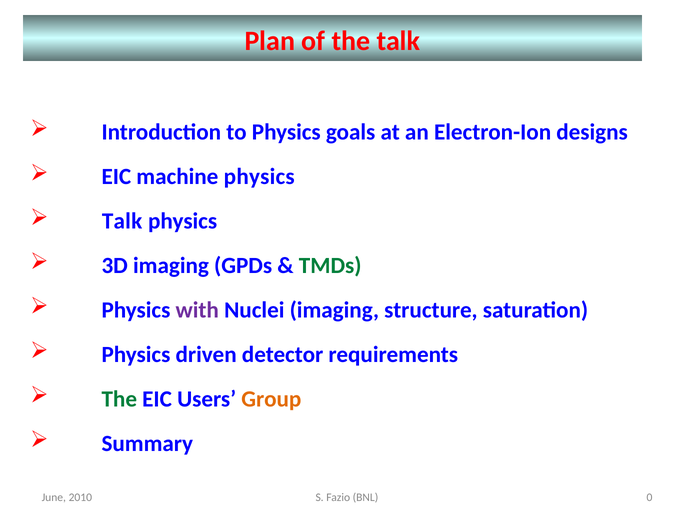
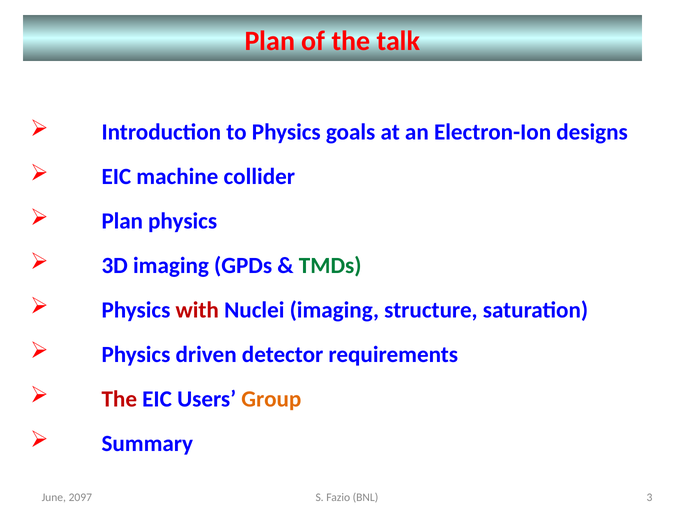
machine physics: physics -> collider (259, 177)
Talk: Talk -> Plan (122, 221)
with colour: purple -> red (197, 310)
The colour: green -> red (119, 399)
2010: 2010 -> 2097 (80, 497)
0: 0 -> 3 (649, 497)
